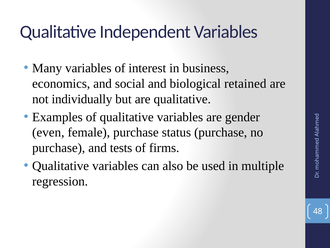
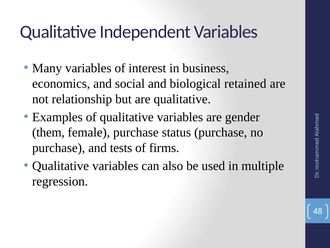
individually: individually -> relationship (82, 99)
even: even -> them (48, 132)
